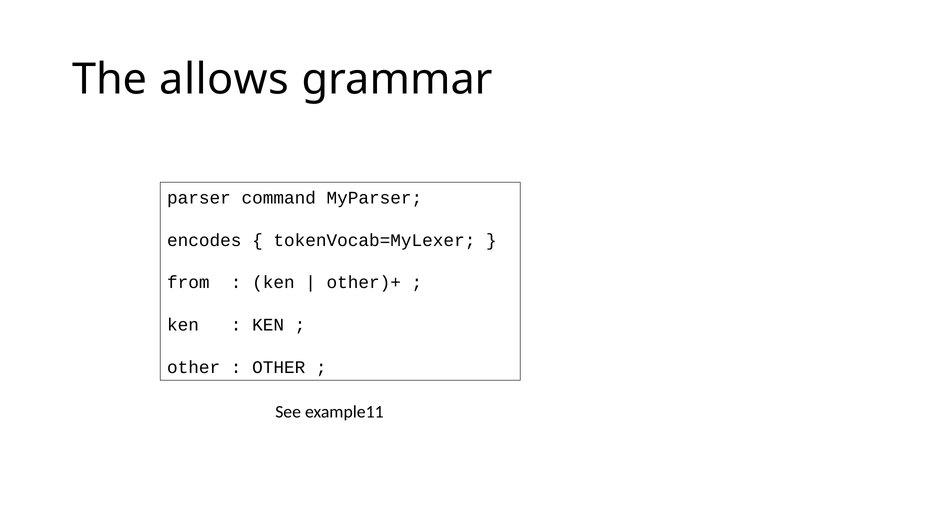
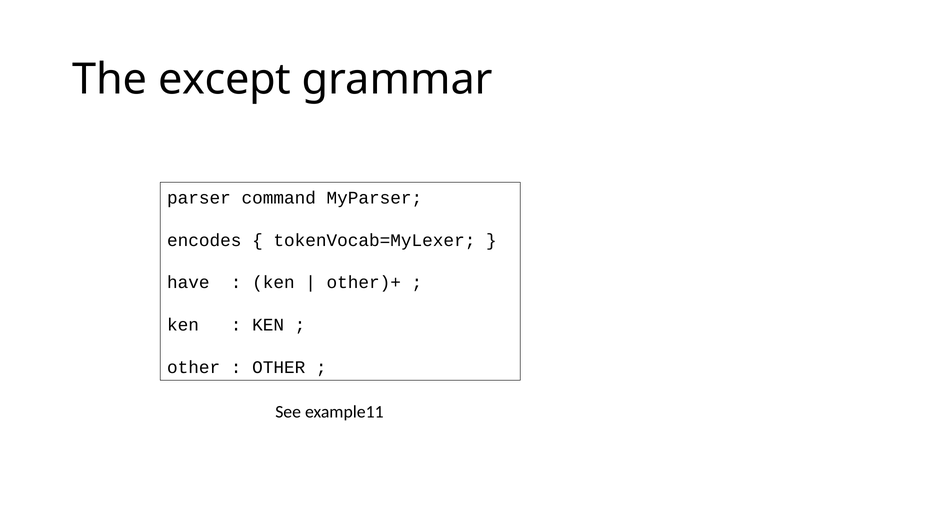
allows: allows -> except (225, 79)
from: from -> have (188, 283)
